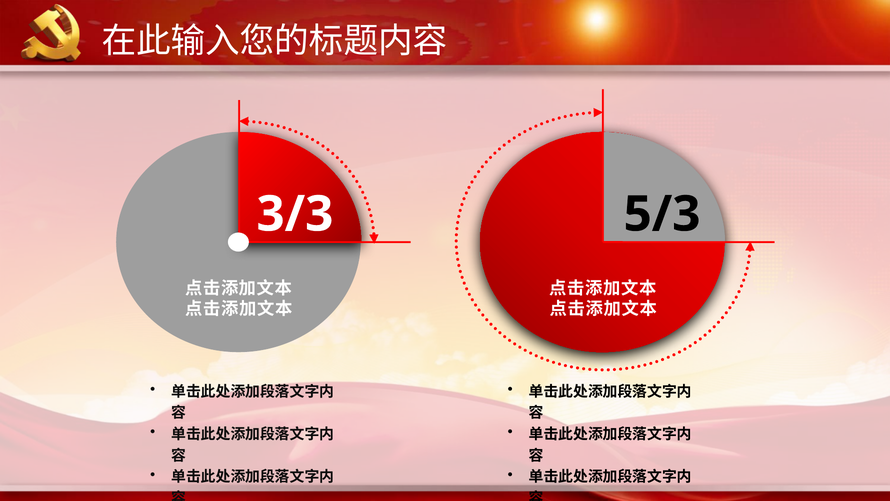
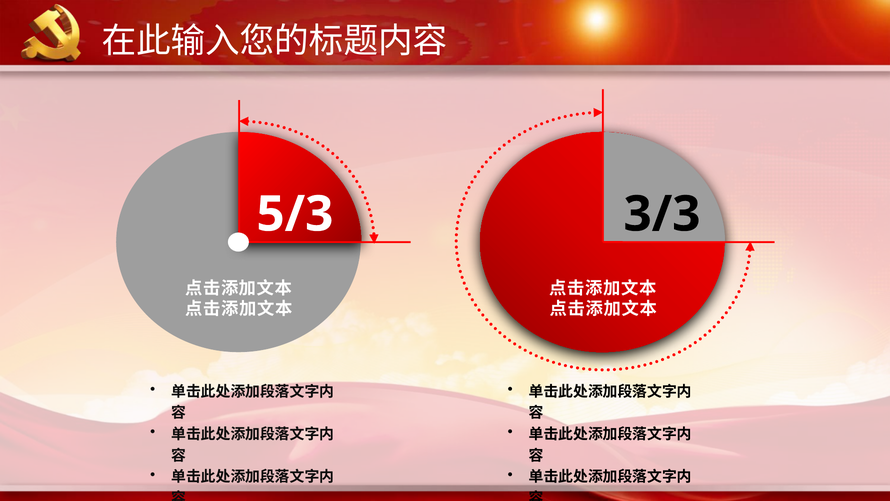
3/3: 3/3 -> 5/3 (295, 214)
5/3: 5/3 -> 3/3 (662, 214)
